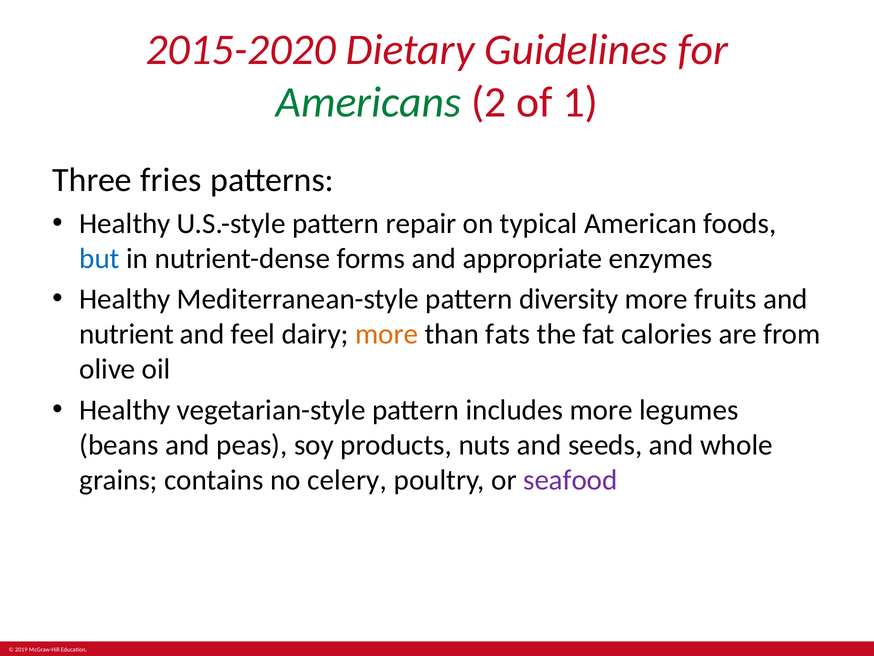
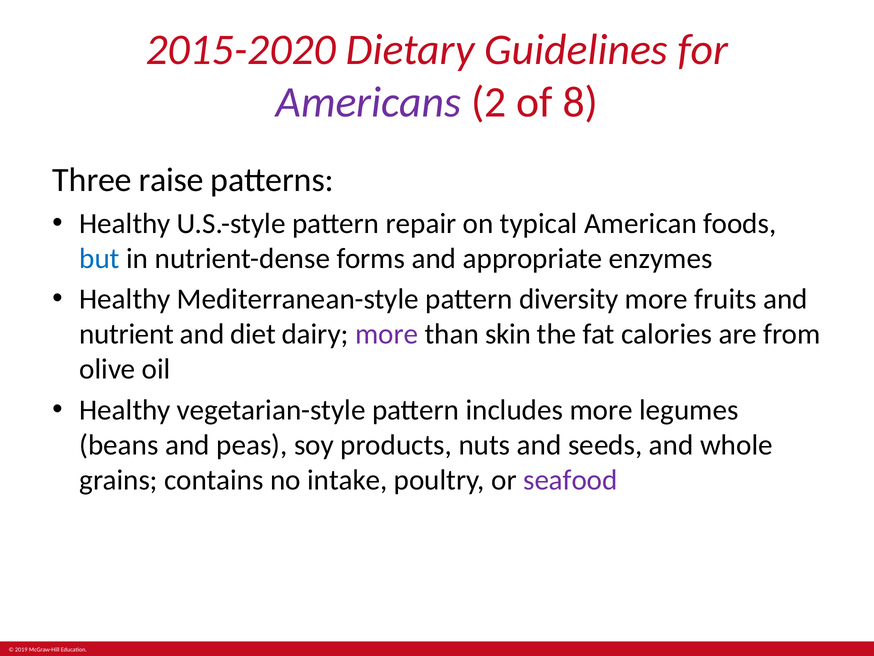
Americans colour: green -> purple (369, 102)
1: 1 -> 8 (580, 102)
fries: fries -> raise (171, 180)
feel: feel -> diet (253, 334)
more colour: orange -> purple (387, 334)
fats: fats -> skin (508, 334)
celery: celery -> intake (347, 480)
